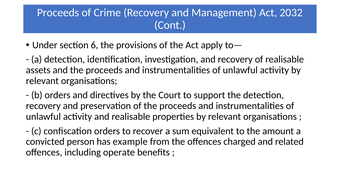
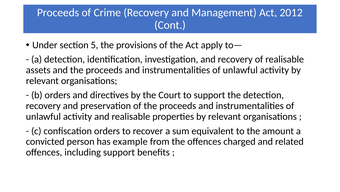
2032: 2032 -> 2012 (291, 13)
6: 6 -> 5 (95, 45)
including operate: operate -> support (119, 152)
